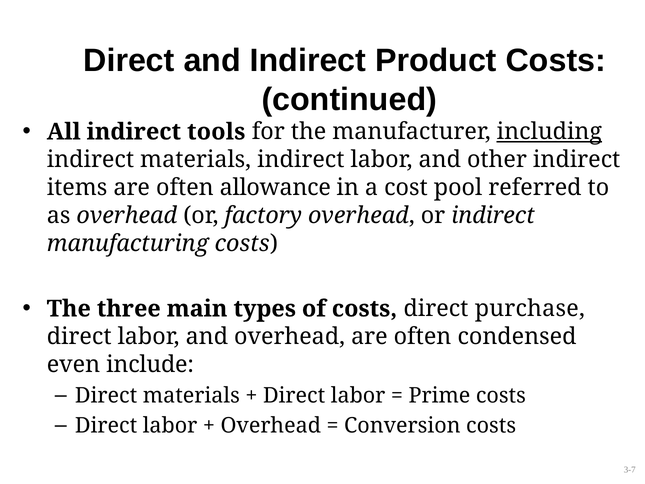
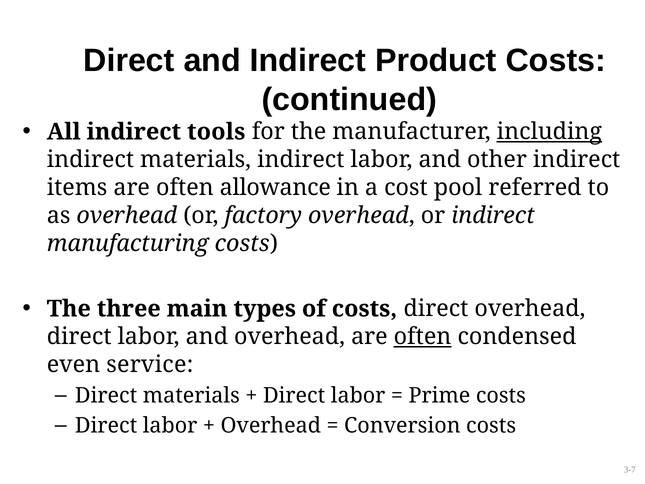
direct purchase: purchase -> overhead (530, 309)
often underline: none -> present (423, 337)
include: include -> service (150, 364)
